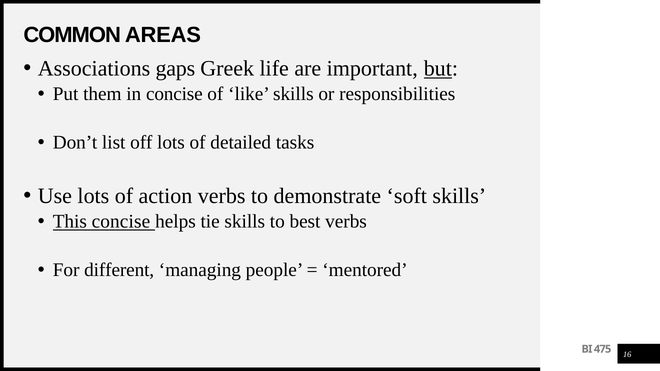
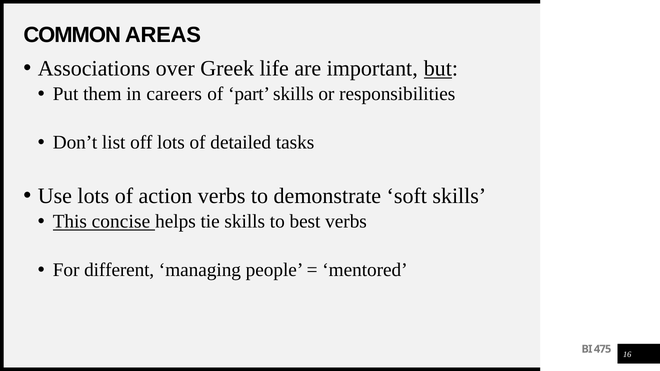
gaps: gaps -> over (175, 68)
in concise: concise -> careers (174, 94)
like: like -> part (249, 94)
